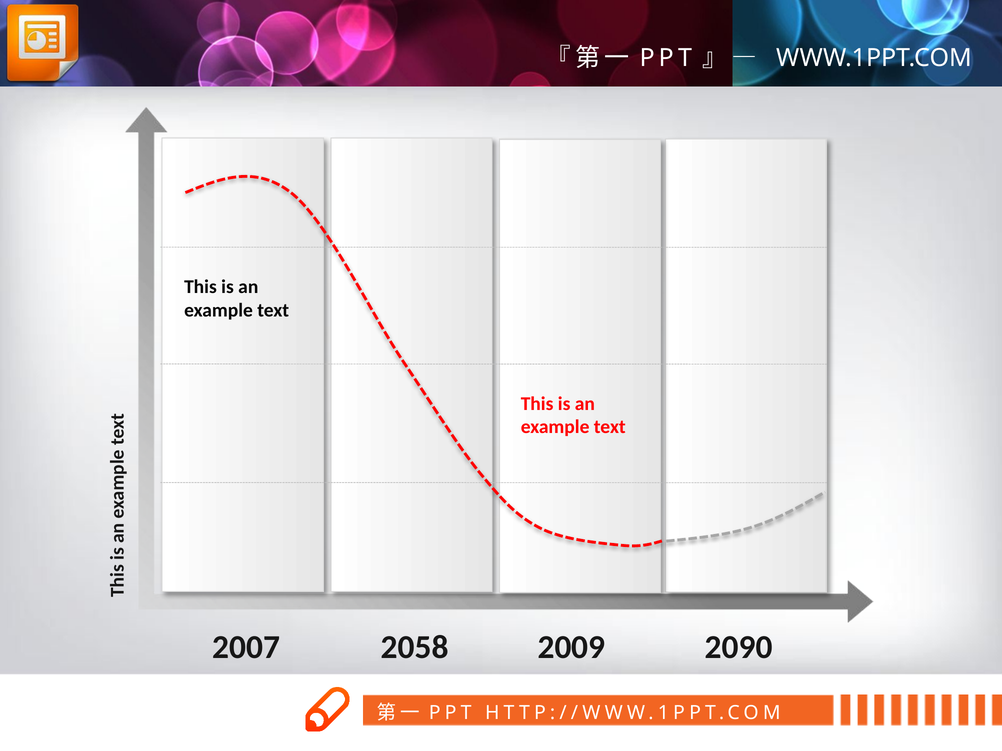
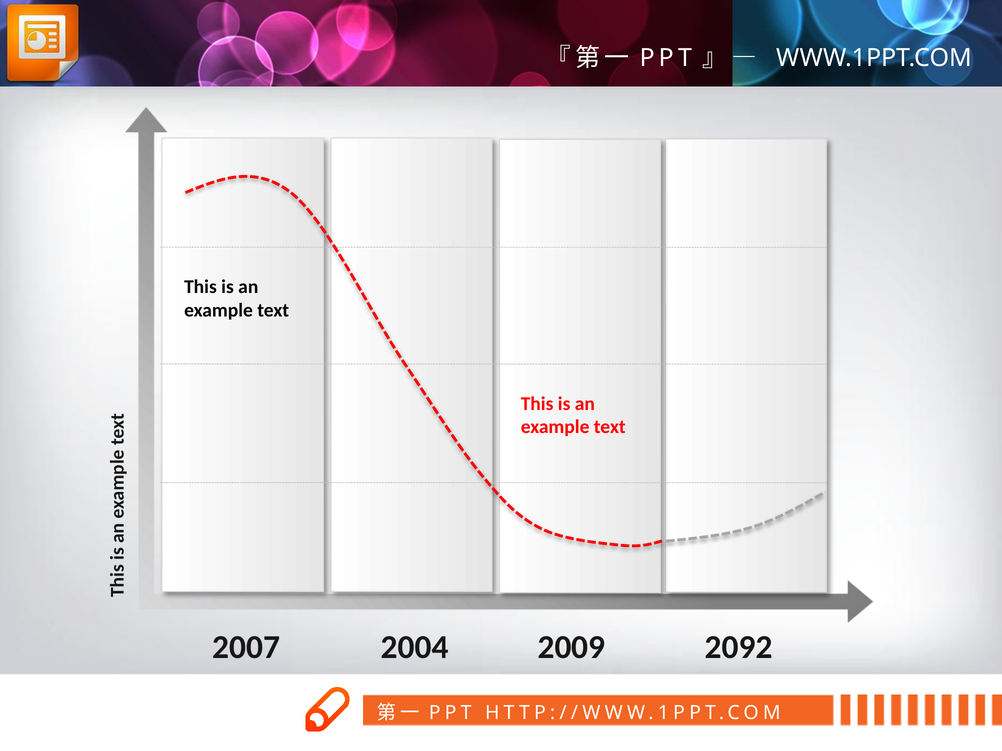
2058: 2058 -> 2004 (415, 647)
2090: 2090 -> 2092 (739, 647)
